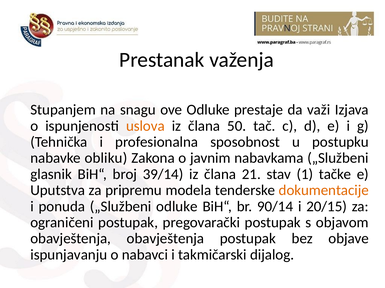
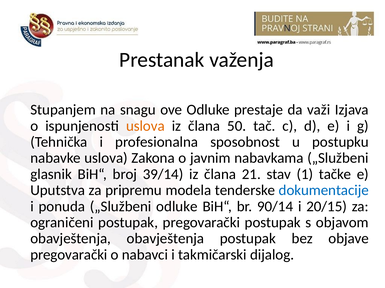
nabavke obliku: obliku -> uslova (106, 158)
dokumentacije colour: orange -> blue (324, 191)
ispunjavanju: ispunjavanju -> pregovarački (69, 255)
